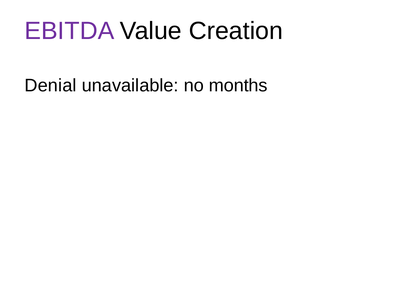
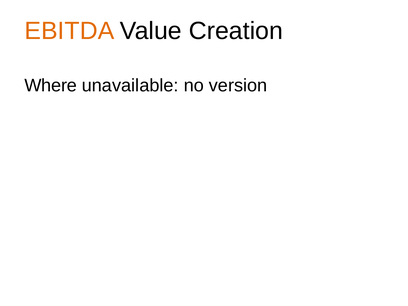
EBITDA colour: purple -> orange (69, 31)
Denial: Denial -> Where (51, 86)
months: months -> version (238, 86)
